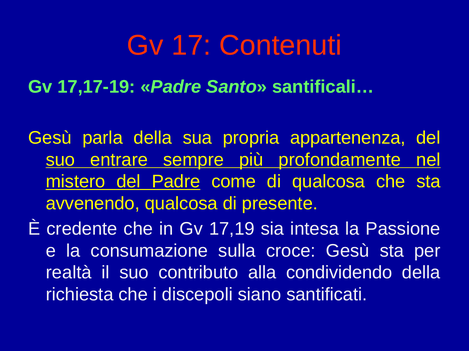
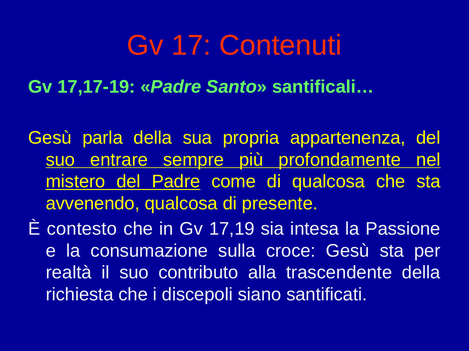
credente: credente -> contesto (82, 229)
condividendo: condividendo -> trascendente (339, 273)
